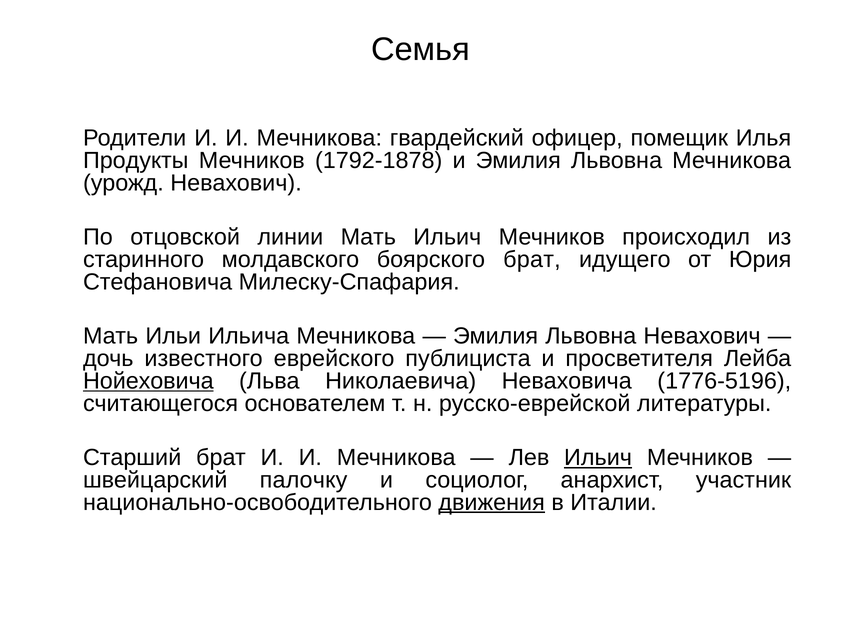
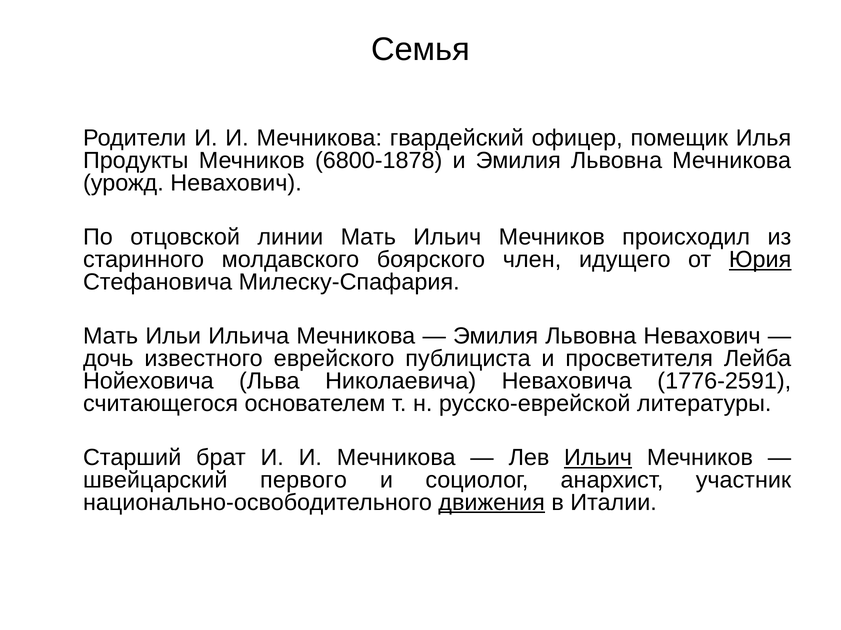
1792-1878: 1792-1878 -> 6800-1878 (379, 161)
боярского брат: брат -> член (532, 260)
Юрия underline: none -> present (760, 260)
Нойеховича underline: present -> none (148, 381)
1776-5196: 1776-5196 -> 1776-2591 (724, 381)
палочку: палочку -> первого (304, 481)
